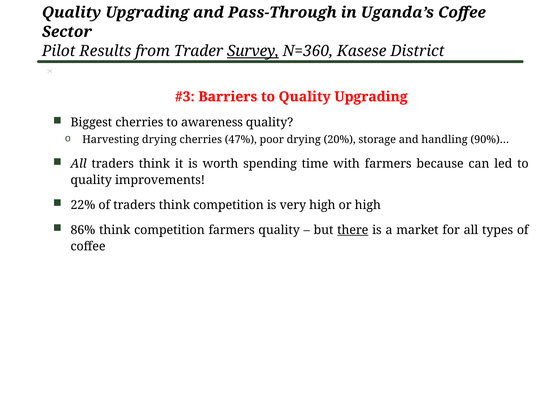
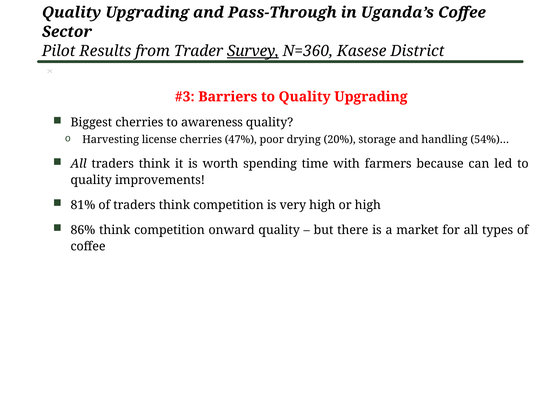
Harvesting drying: drying -> license (159, 140)
90%)…: 90%)… -> 54%)… (490, 140)
22%: 22% -> 81% (83, 205)
competition farmers: farmers -> onward (232, 230)
there underline: present -> none (353, 230)
